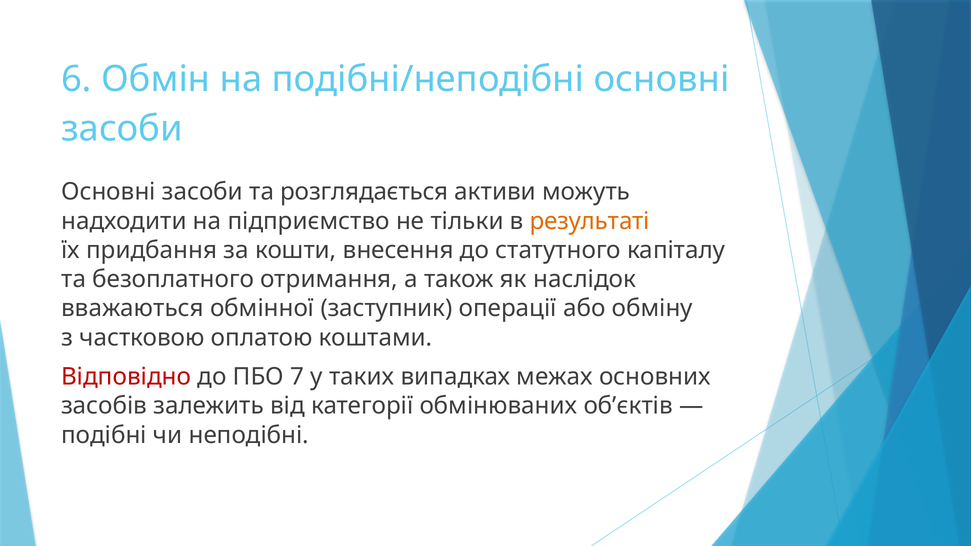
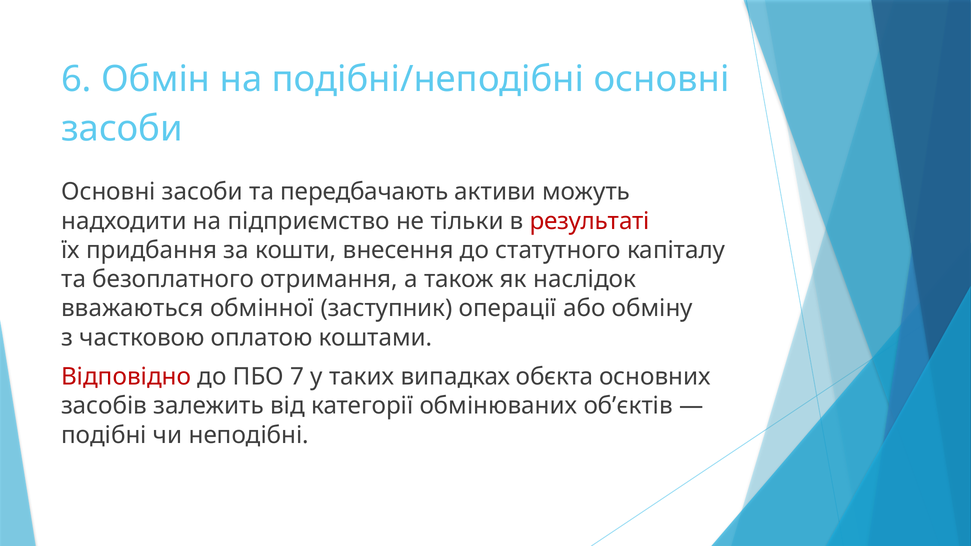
розглядається: розглядається -> передбачають (364, 192)
результаті colour: orange -> red (590, 221)
межах: межах -> обєкта (555, 377)
